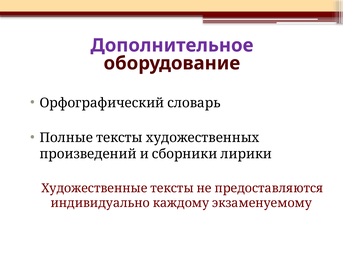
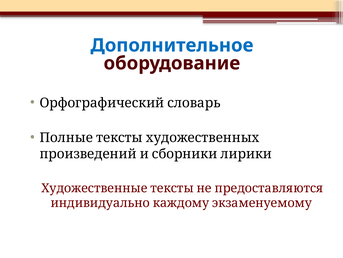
Дополнительное colour: purple -> blue (172, 45)
